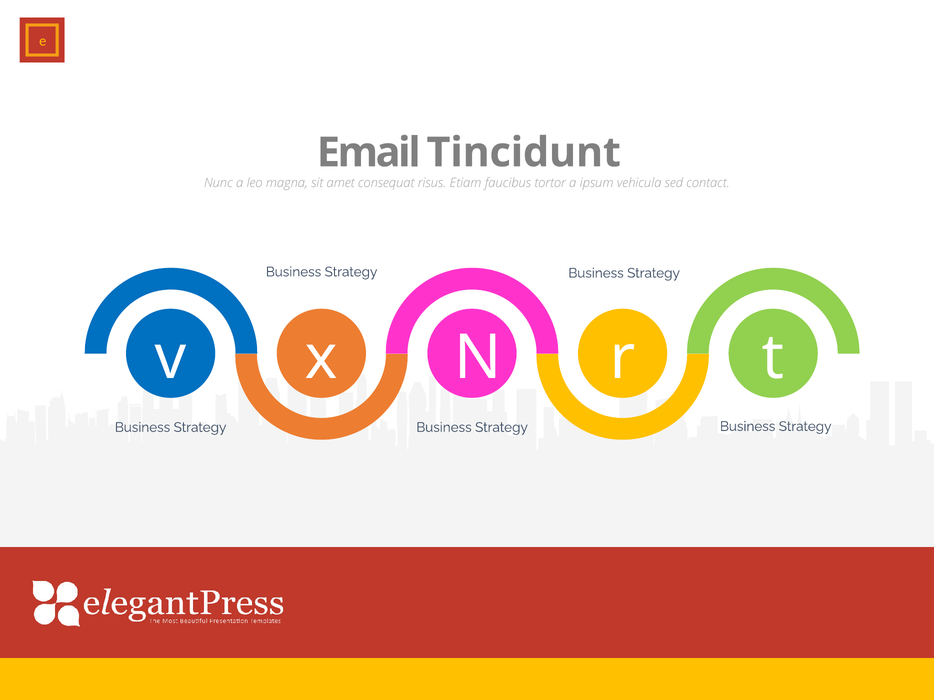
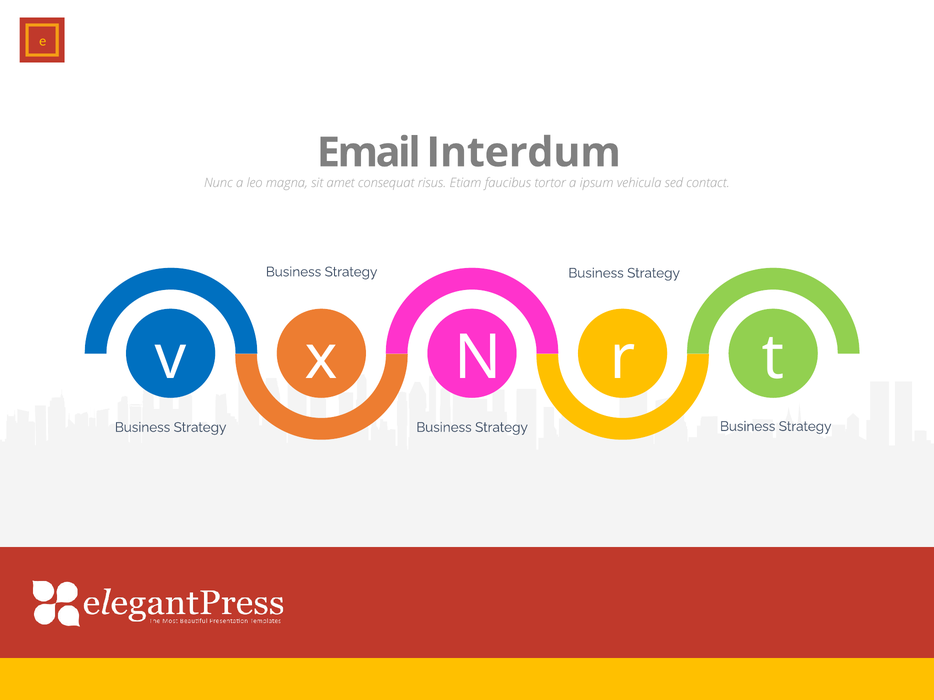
Tincidunt: Tincidunt -> Interdum (524, 153)
